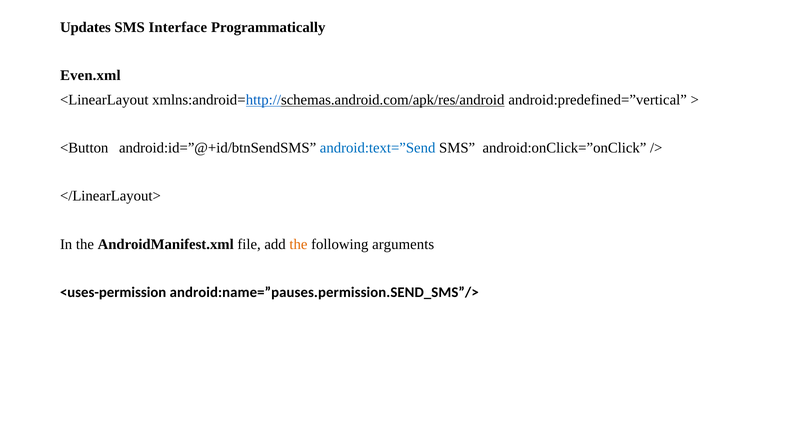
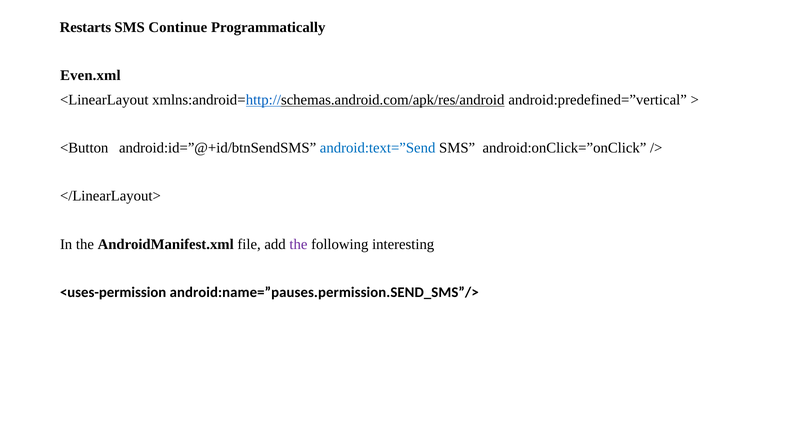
Updates: Updates -> Restarts (85, 27)
Interface: Interface -> Continue (178, 27)
the colour: orange -> purple (298, 245)
arguments: arguments -> interesting (403, 245)
